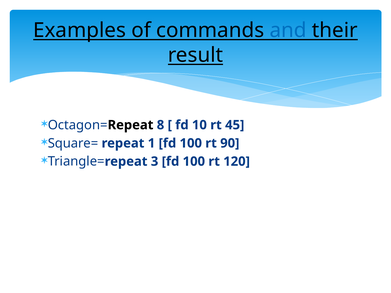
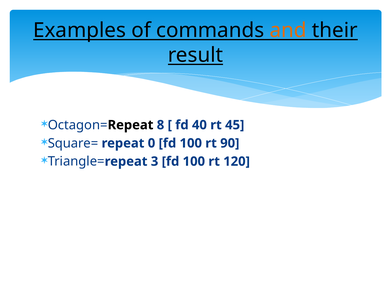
and colour: blue -> orange (288, 30)
10: 10 -> 40 (199, 125)
1: 1 -> 0 (151, 143)
